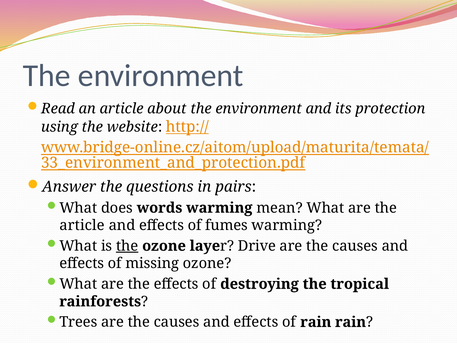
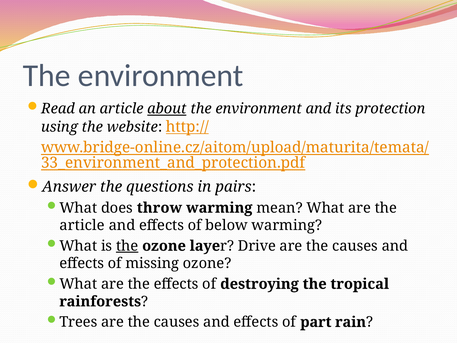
about underline: none -> present (167, 109)
words: words -> throw (159, 208)
fumes: fumes -> below (227, 225)
of rain: rain -> part (316, 322)
